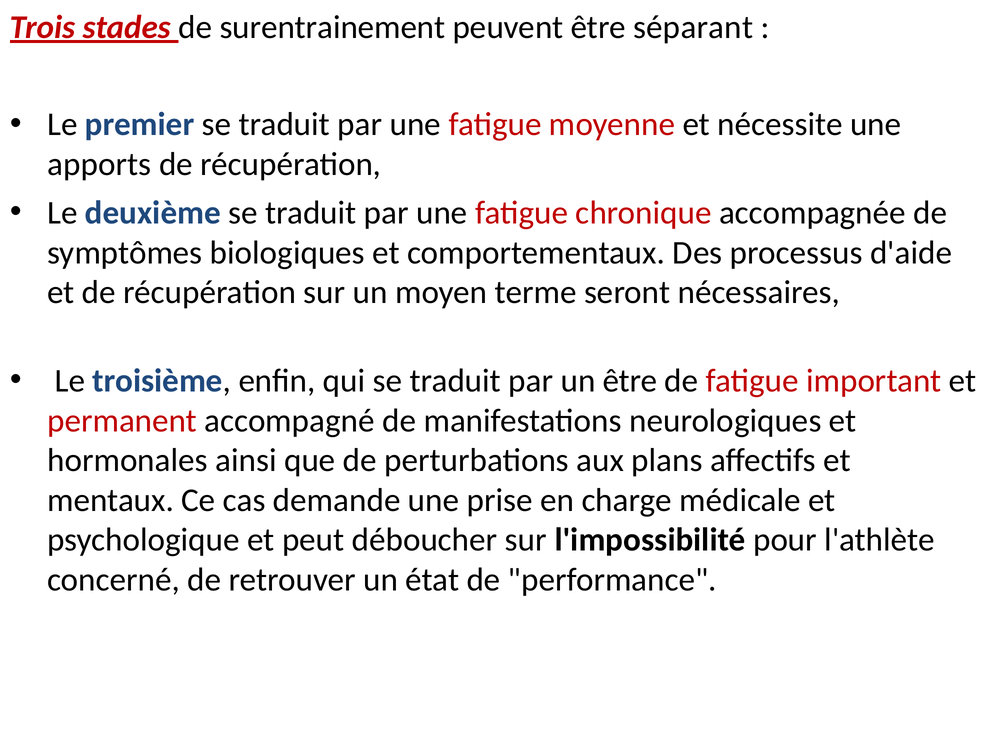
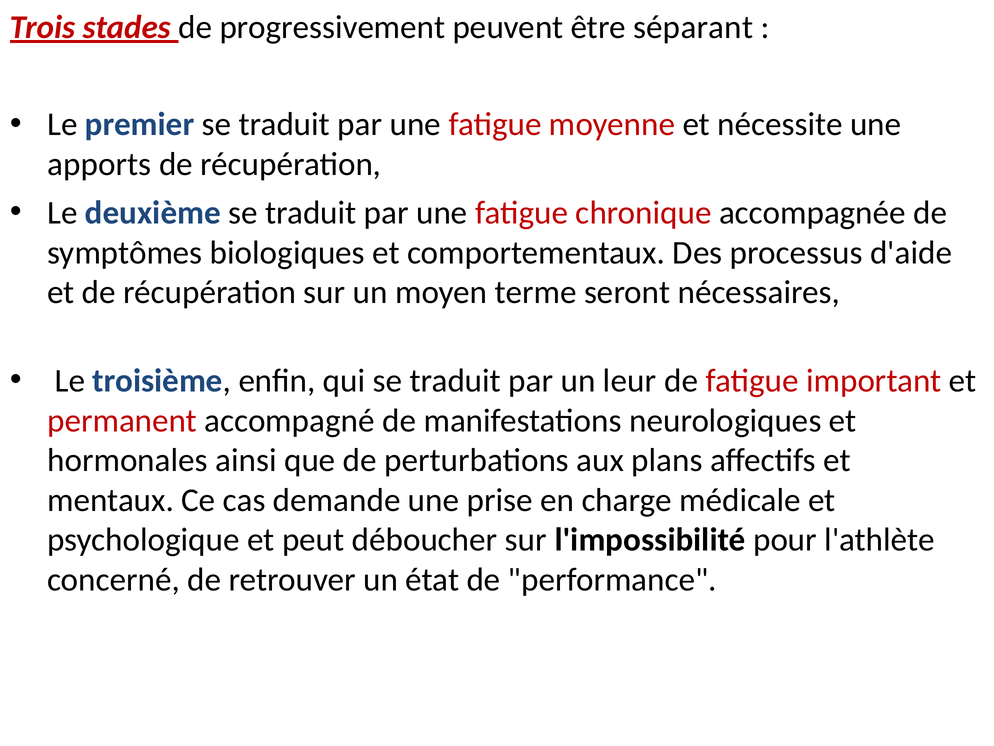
surentrainement: surentrainement -> progressivement (332, 27)
un être: être -> leur (630, 381)
